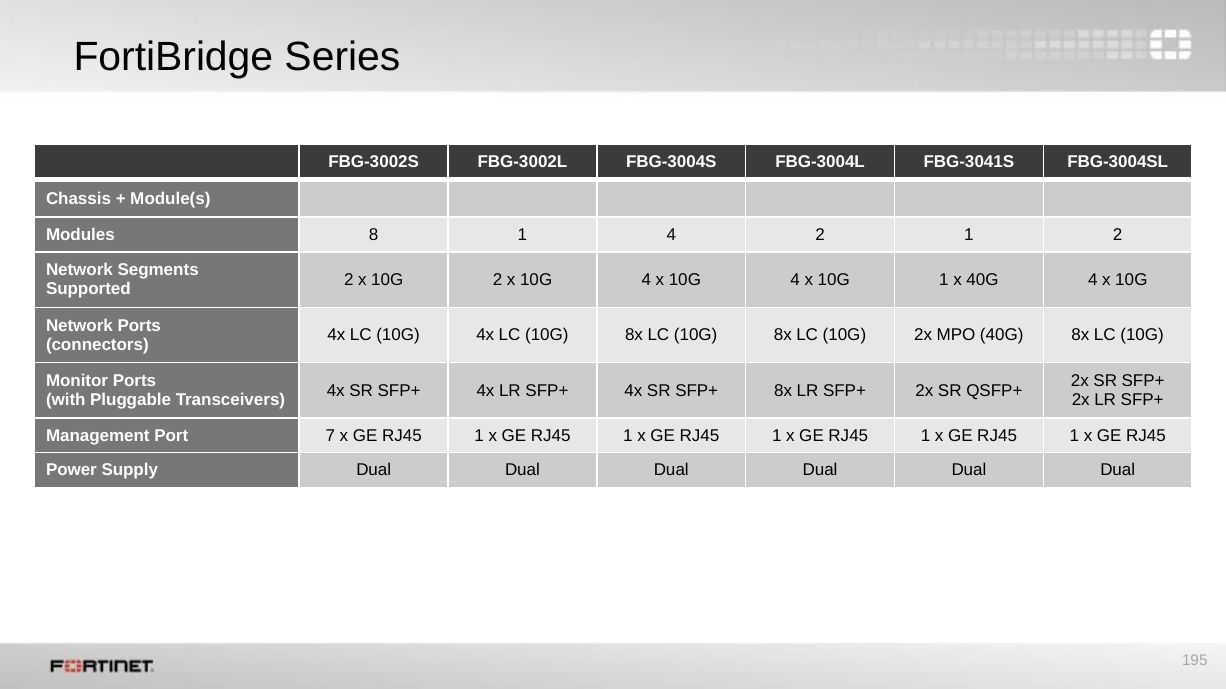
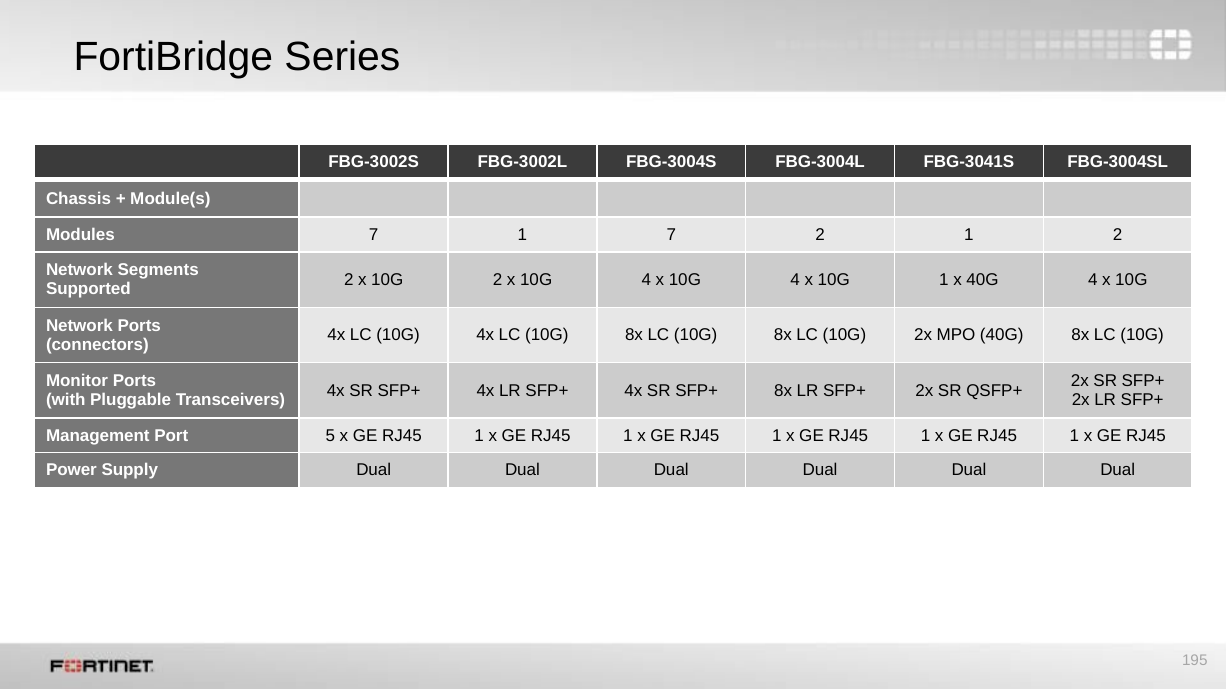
Modules 8: 8 -> 7 (374, 235)
1 4: 4 -> 7 (671, 235)
7: 7 -> 5 (330, 436)
